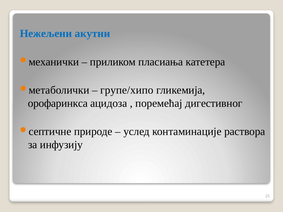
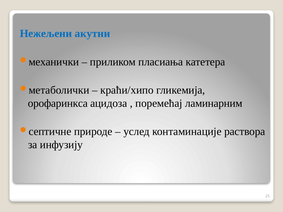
групе/хипо: групе/хипо -> краћи/хипо (127, 90)
дигестивног: дигестивног -> ламинарним (214, 103)
